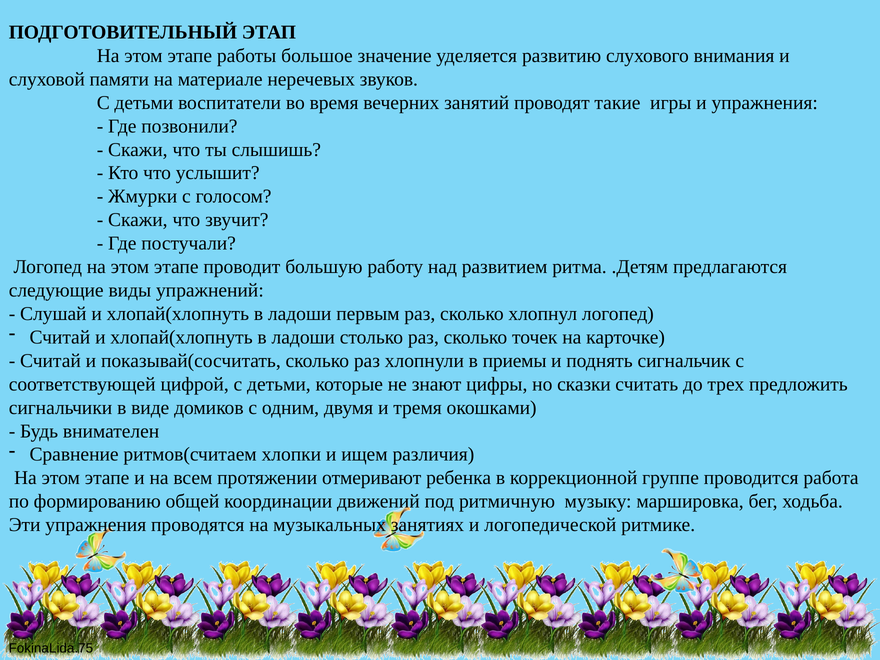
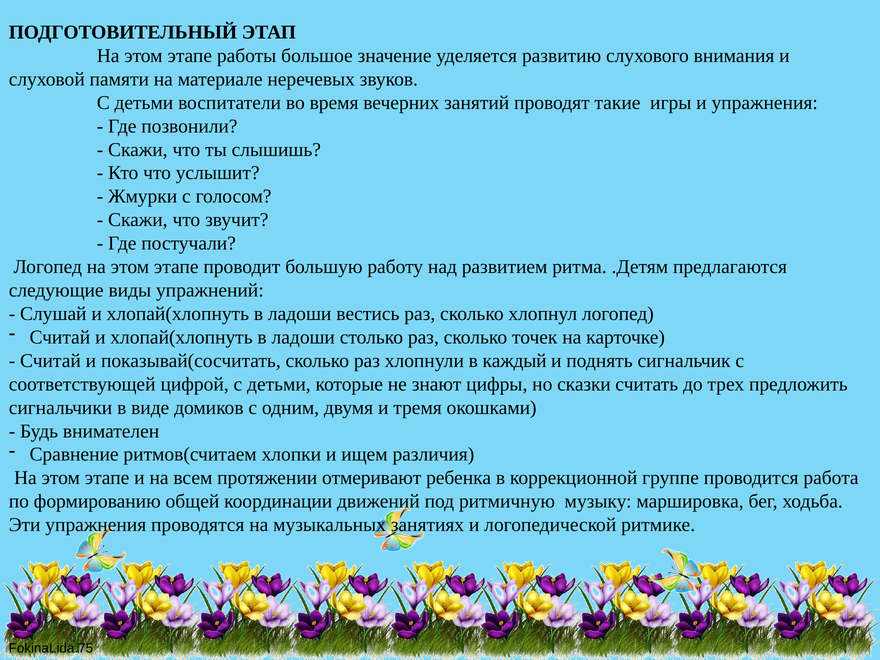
первым: первым -> вестись (368, 314)
приемы: приемы -> каждый (515, 361)
